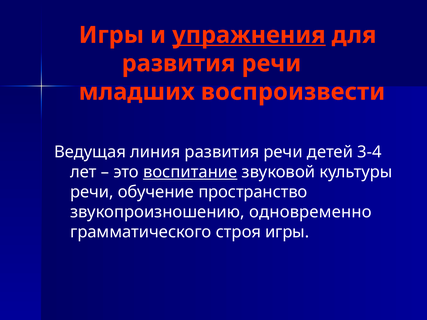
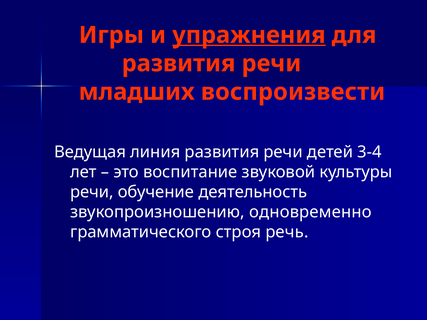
воспитание underline: present -> none (190, 172)
пространство: пространство -> деятельность (253, 192)
строя игры: игры -> речь (287, 232)
